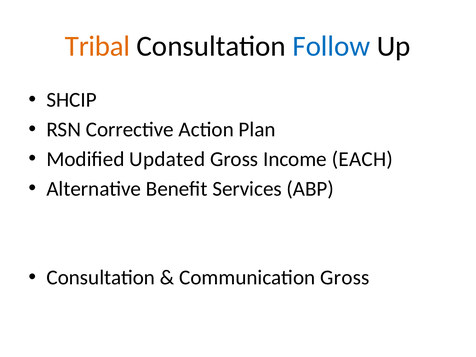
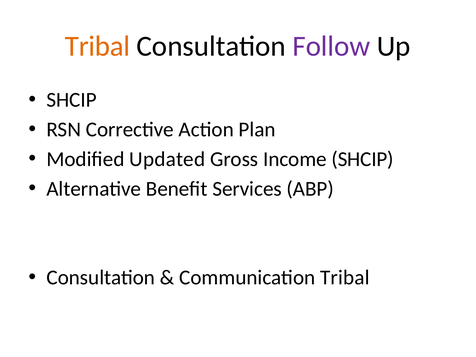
Follow colour: blue -> purple (331, 46)
Income EACH: EACH -> SHCIP (363, 159)
Communication Gross: Gross -> Tribal (345, 278)
